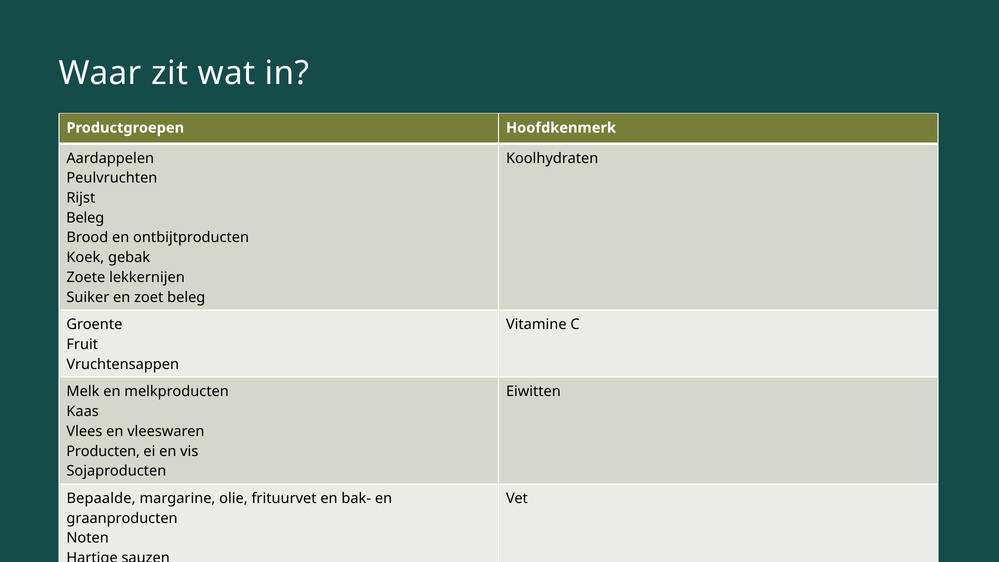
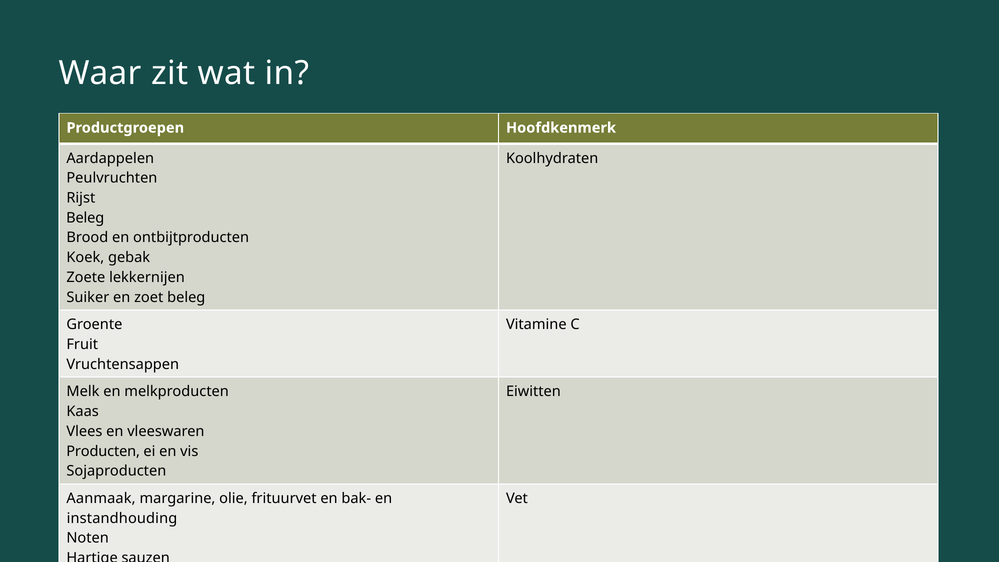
Bepaalde: Bepaalde -> Aanmaak (101, 498)
graanproducten: graanproducten -> instandhouding (122, 518)
